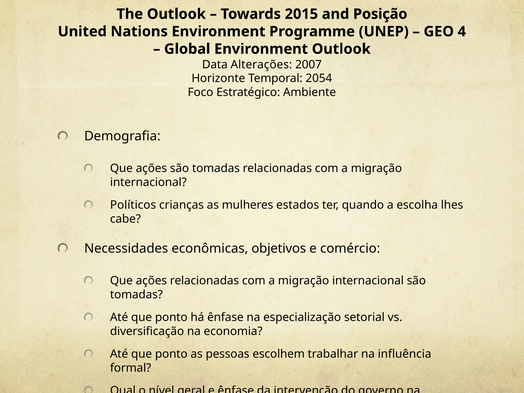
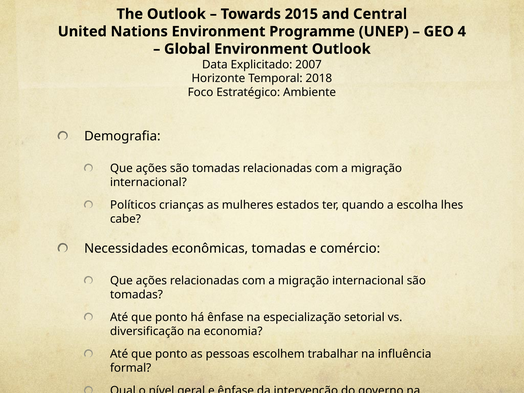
Posição: Posição -> Central (380, 14)
Alterações: Alterações -> Explicitado (261, 65)
2054: 2054 -> 2018 (319, 78)
econômicas objetivos: objetivos -> tomadas (279, 249)
